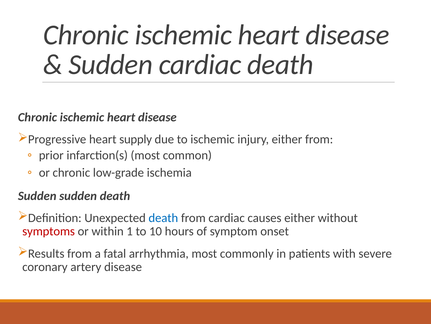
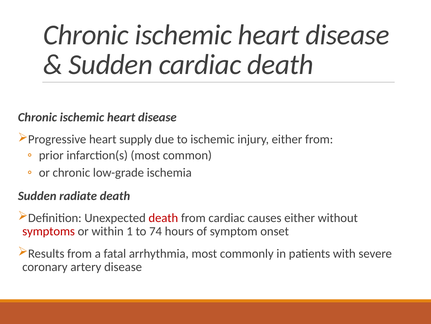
Sudden sudden: sudden -> radiate (78, 195)
death colour: blue -> red (163, 217)
10: 10 -> 74 (156, 231)
